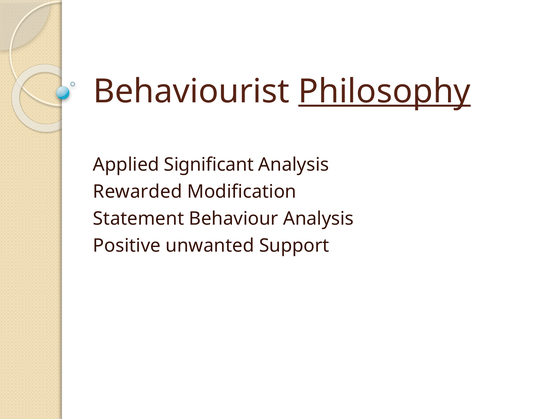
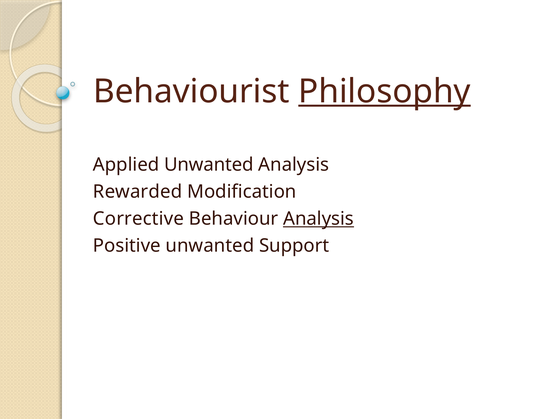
Applied Significant: Significant -> Unwanted (209, 165)
Statement: Statement -> Corrective (138, 219)
Analysis underline: none -> present (319, 219)
